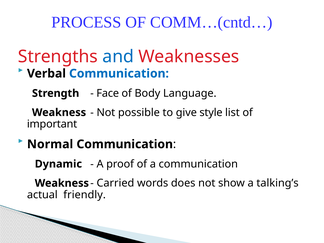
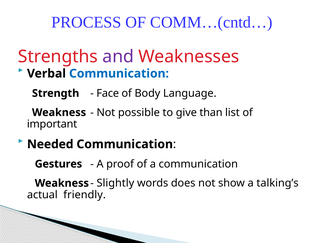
and colour: blue -> purple (118, 57)
style: style -> than (211, 112)
Normal: Normal -> Needed (50, 144)
Dynamic: Dynamic -> Gestures (58, 164)
Carried: Carried -> Slightly (115, 183)
